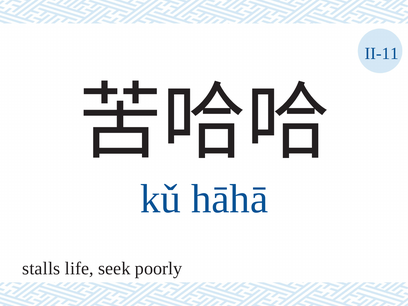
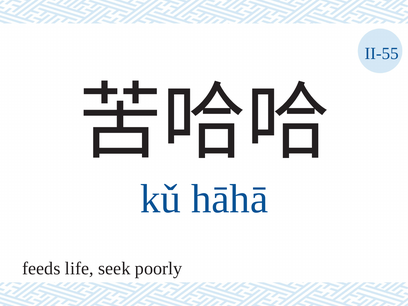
II-11: II-11 -> II-55 (382, 53)
stalls: stalls -> feeds (41, 268)
